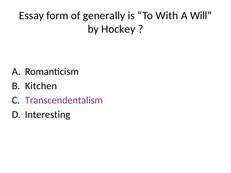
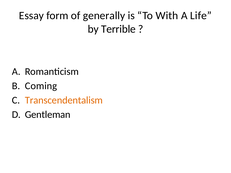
Will: Will -> Life (201, 16)
Hockey: Hockey -> Terrible (118, 29)
Kitchen: Kitchen -> Coming (41, 86)
Transcendentalism colour: purple -> orange (64, 100)
Interesting: Interesting -> Gentleman (48, 115)
